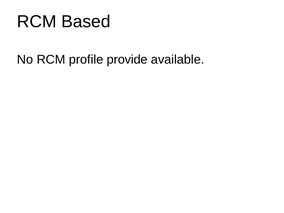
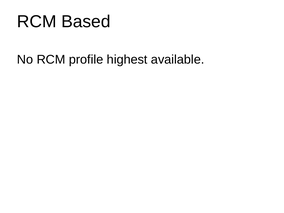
provide: provide -> highest (127, 60)
